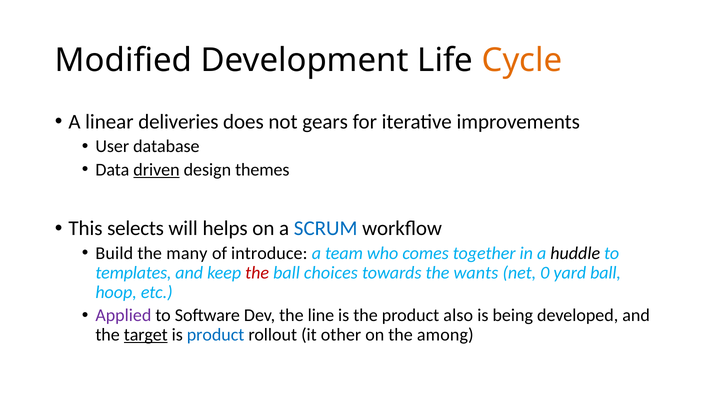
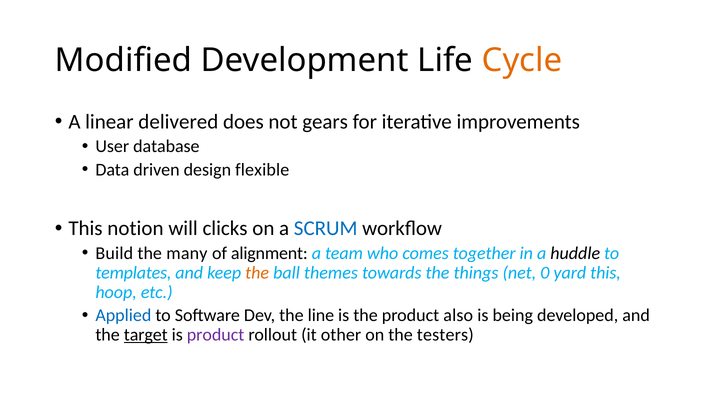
deliveries: deliveries -> delivered (178, 122)
driven underline: present -> none (156, 170)
themes: themes -> flexible (262, 170)
selects: selects -> notion (135, 228)
helps: helps -> clicks (225, 228)
introduce: introduce -> alignment (269, 253)
the colour: red -> orange (257, 273)
choices: choices -> themes (331, 273)
wants: wants -> things (476, 273)
yard ball: ball -> this (605, 273)
Applied colour: purple -> blue (123, 315)
product colour: blue -> purple (216, 335)
among: among -> testers (445, 335)
